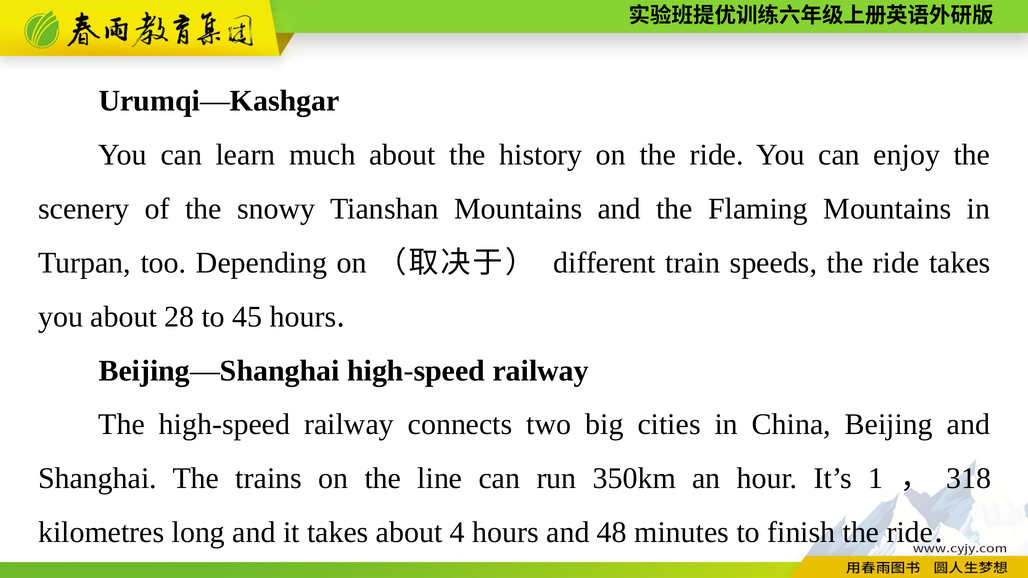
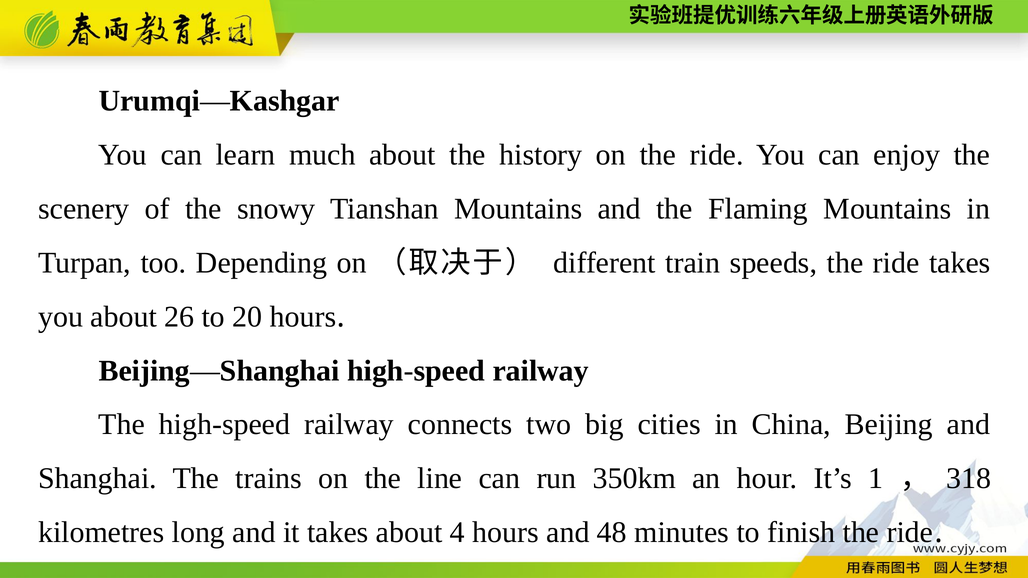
28: 28 -> 26 (179, 317)
45: 45 -> 20 (247, 317)
